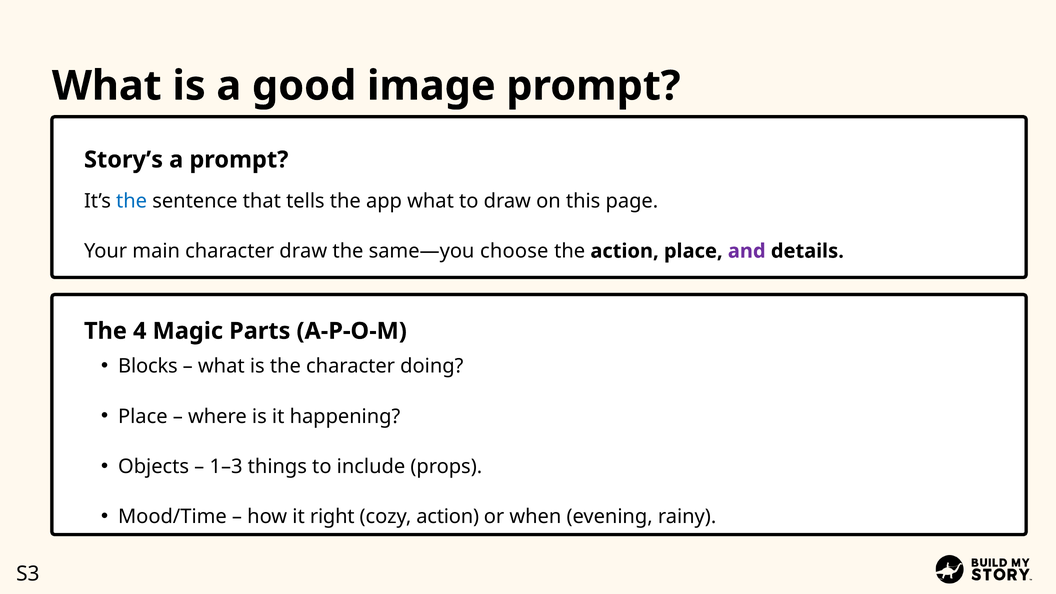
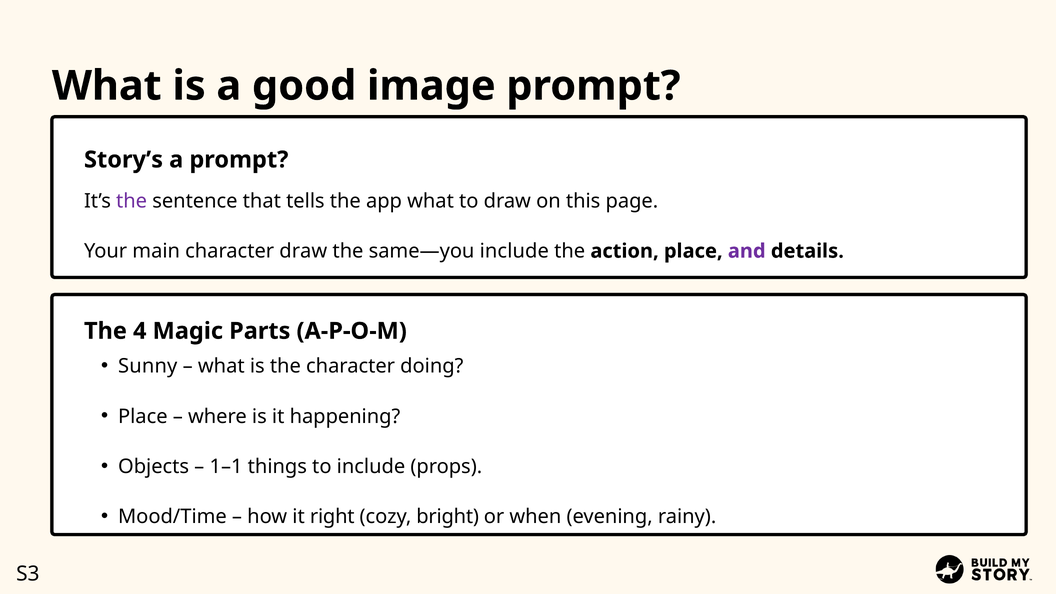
the colour: blue -> purple (132, 201)
same—you choose: choose -> include (514, 251)
Blocks: Blocks -> Sunny (148, 366)
1–3: 1–3 -> 1–1 (226, 467)
cozy action: action -> bright (448, 517)
